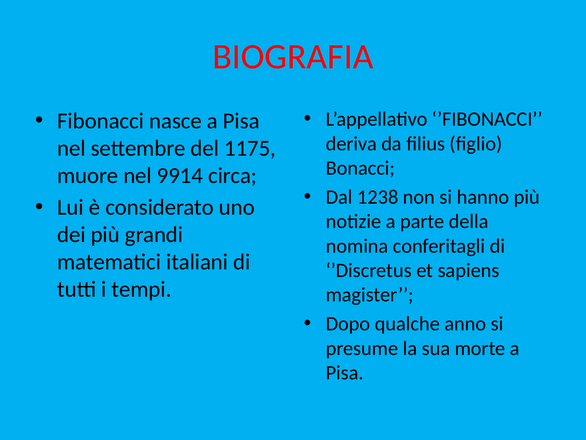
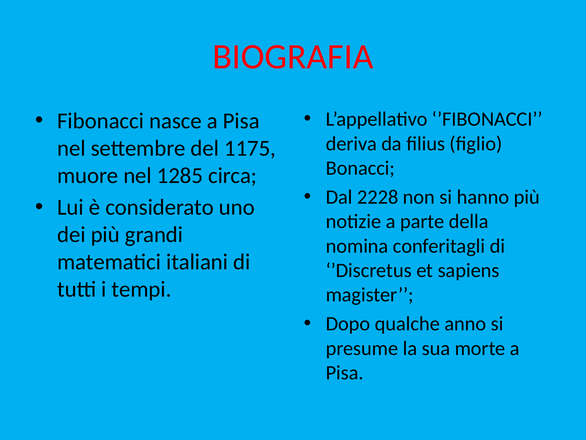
9914: 9914 -> 1285 (180, 175)
1238: 1238 -> 2228 (378, 197)
